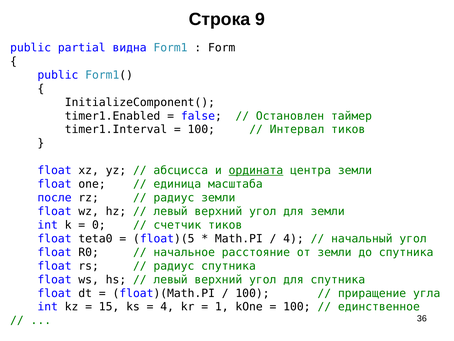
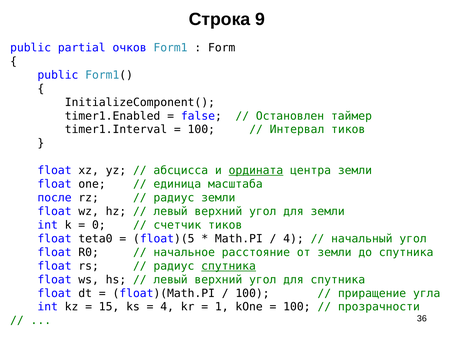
видна: видна -> очков (130, 48)
спутника underline: none -> present (229, 266)
единственное: единственное -> прозрачности (379, 306)
